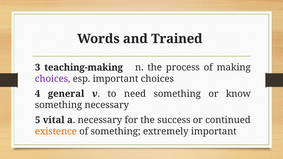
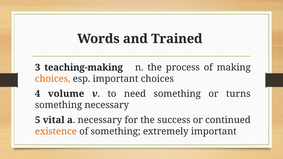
choices colour: purple -> orange (53, 79)
general: general -> volume (66, 94)
know: know -> turns (238, 94)
